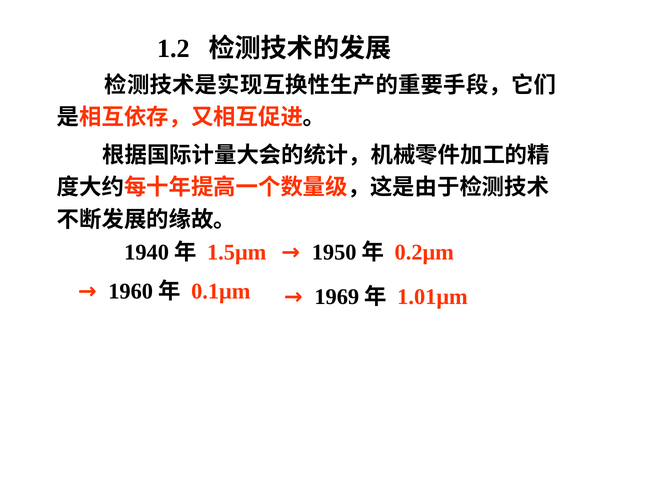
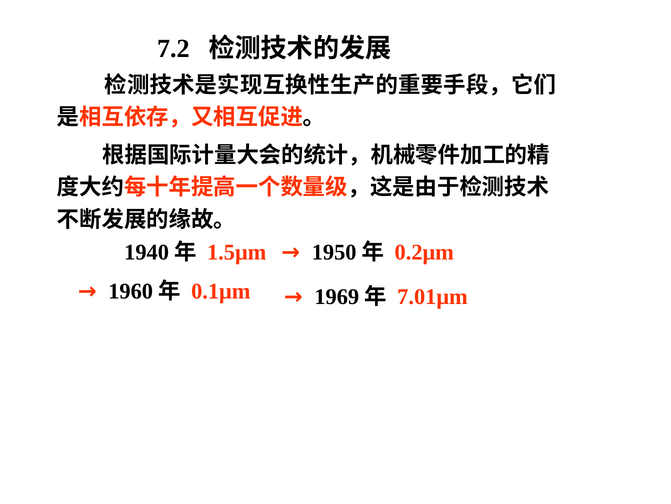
1.2: 1.2 -> 7.2 (173, 49)
1.01μm: 1.01μm -> 7.01μm (432, 296)
